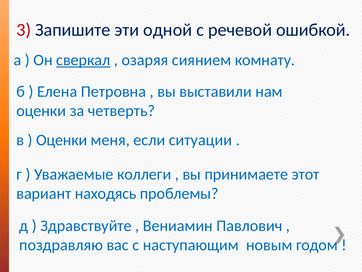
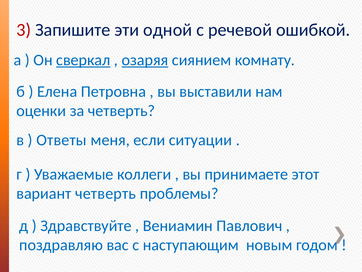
озаряя underline: none -> present (145, 60)
Оценки: Оценки -> Ответы (62, 140)
вариант находясь: находясь -> четверть (106, 193)
